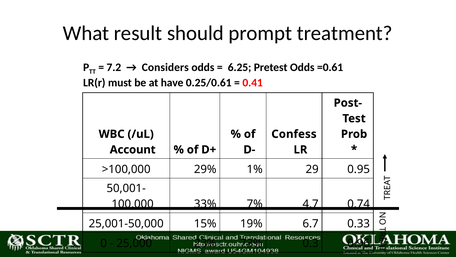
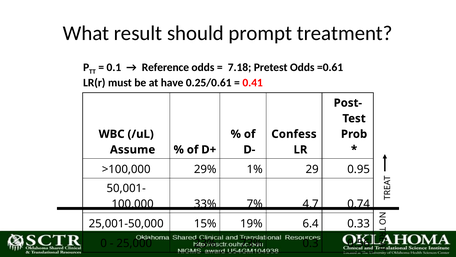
7.2: 7.2 -> 0.1 (114, 67)
Considers: Considers -> Reference (165, 67)
6.25: 6.25 -> 7.18 (240, 67)
Account: Account -> Assume (133, 149)
6.7: 6.7 -> 6.4 (311, 223)
0.96: 0.96 -> 0.56 (359, 243)
